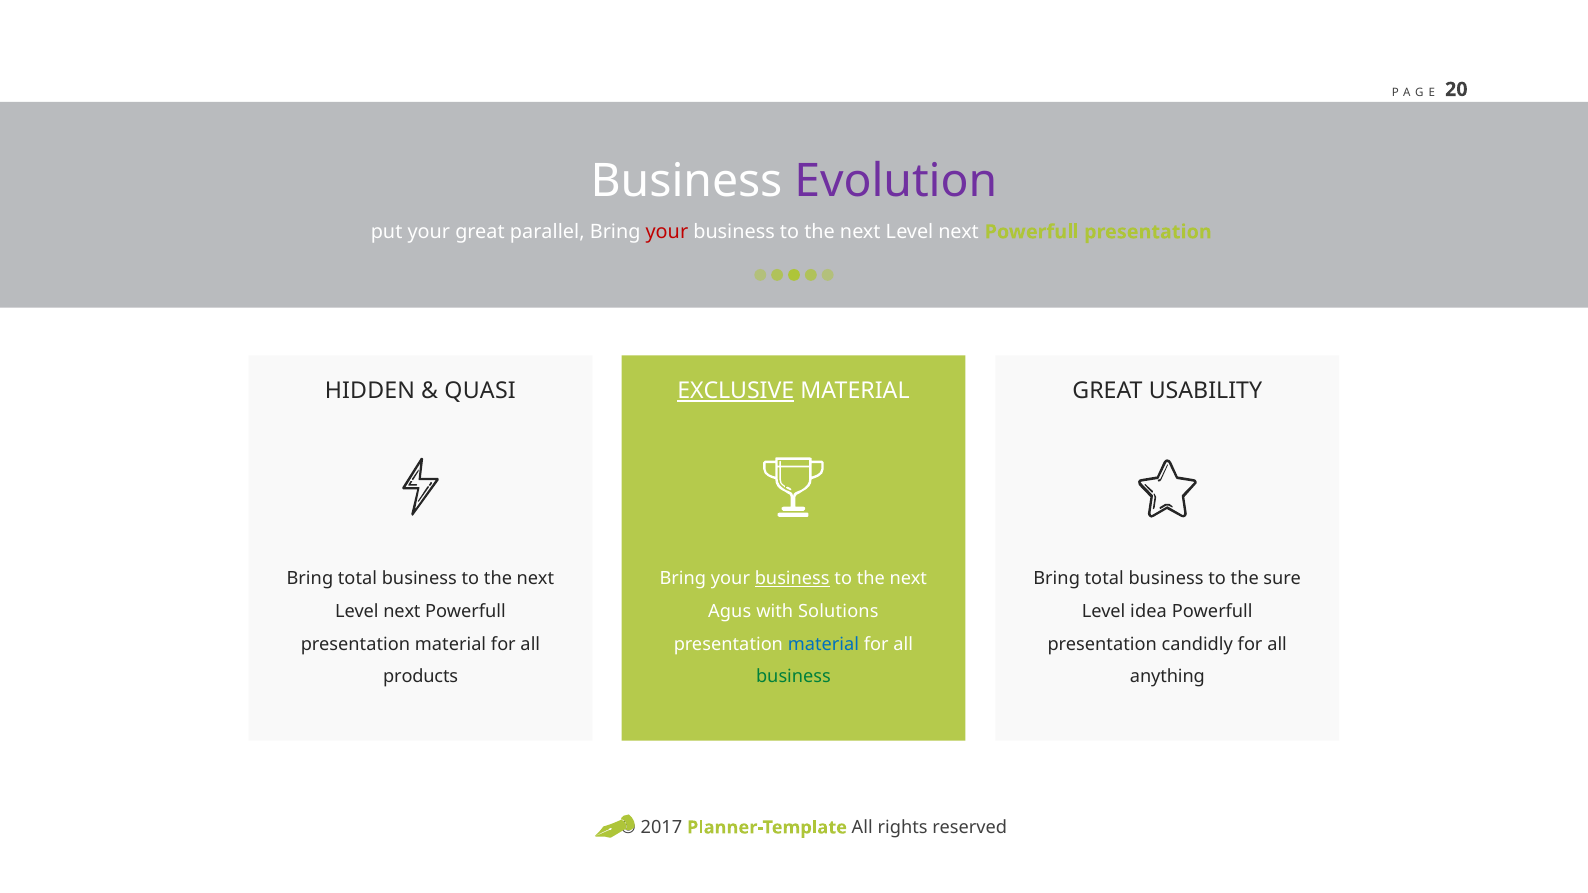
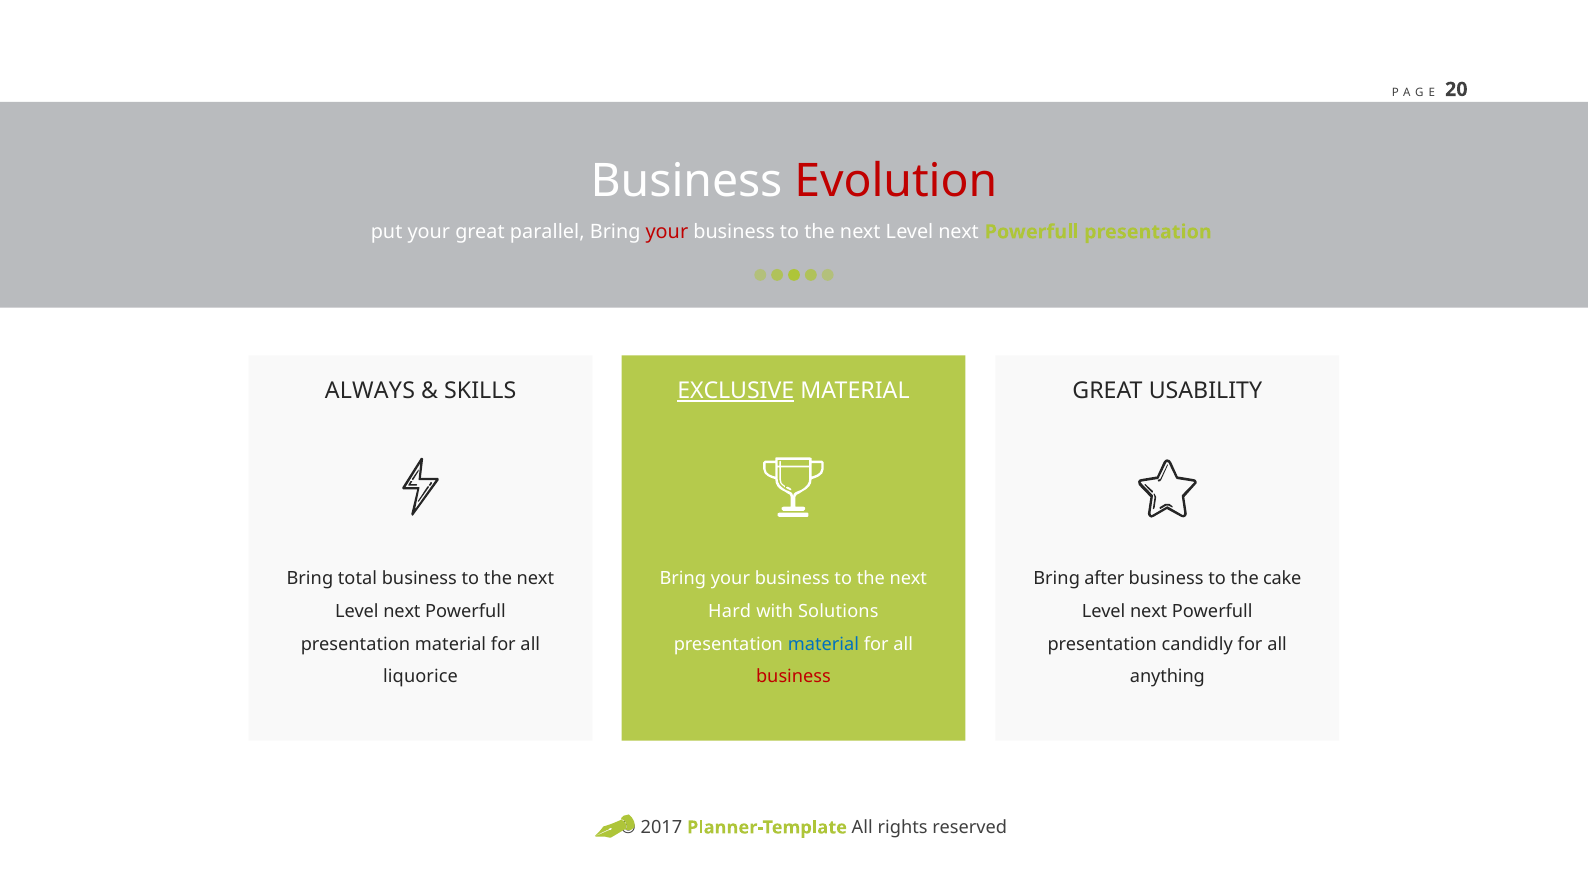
Evolution colour: purple -> red (896, 182)
HIDDEN: HIDDEN -> ALWAYS (370, 391)
QUASI: QUASI -> SKILLS (480, 391)
business underline: present -> none (792, 579)
total: total -> after (1104, 579)
sure: sure -> cake (1282, 579)
Agus: Agus -> Hard (730, 612)
idea: idea -> next (1149, 612)
products: products -> liquorice (421, 677)
business colour: green -> red (793, 677)
